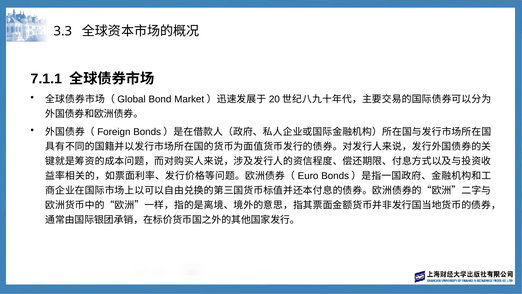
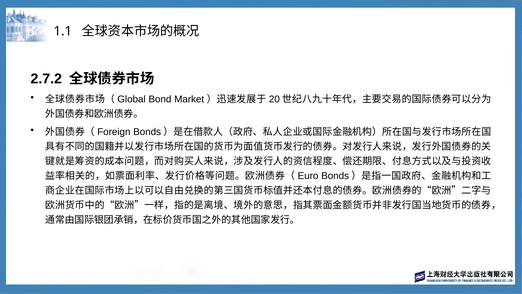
3.3: 3.3 -> 1.1 (63, 31)
7.1.1: 7.1.1 -> 2.7.2 (46, 79)
